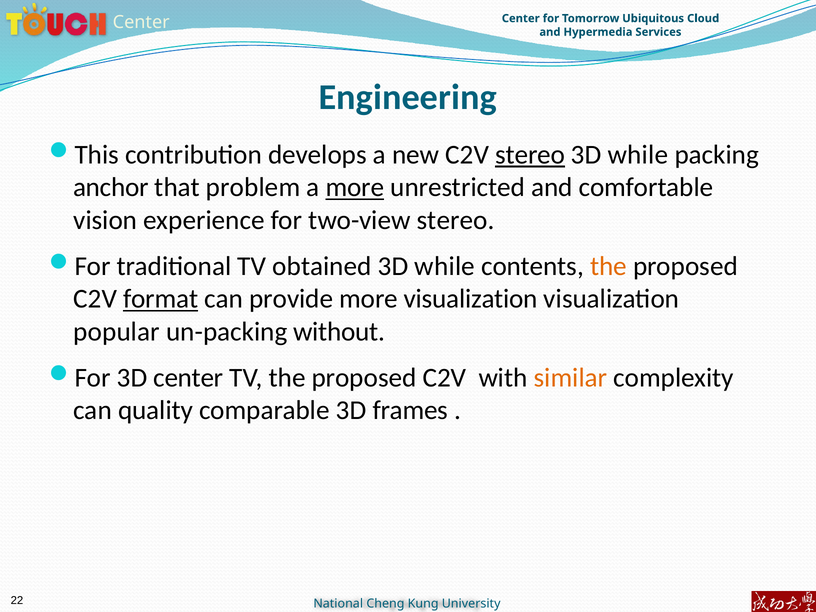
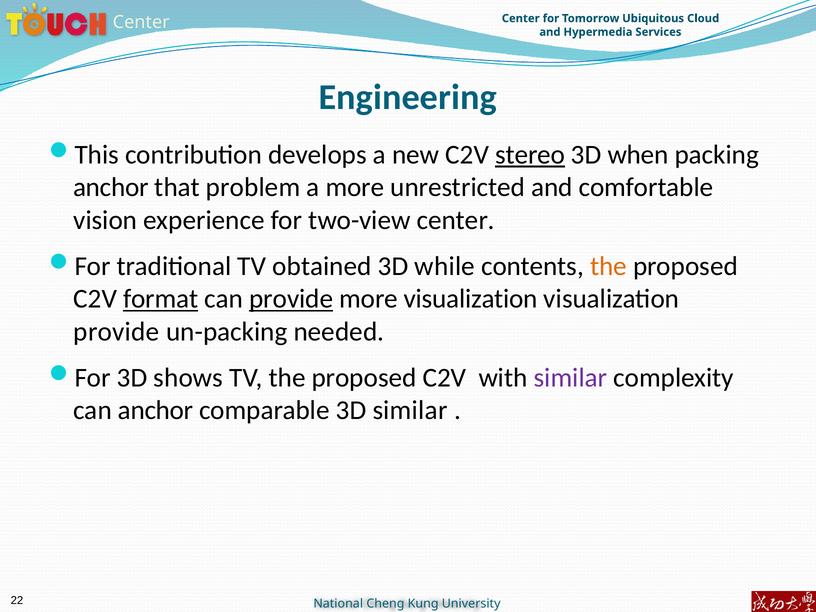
while: while -> when (638, 155)
more underline: present -> none (355, 187)
two-view stereo: stereo -> center (456, 220)
provide underline: none -> present (291, 299)
popular: popular -> provide (116, 332)
without: without -> needed (339, 332)
3D center: center -> shows (188, 378)
similar colour: orange -> purple (570, 378)
can quality: quality -> anchor (156, 410)
3D frames: frames -> similar (410, 410)
